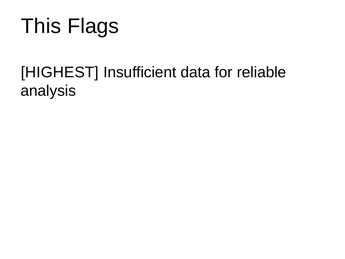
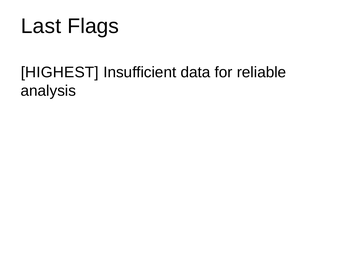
This: This -> Last (41, 26)
